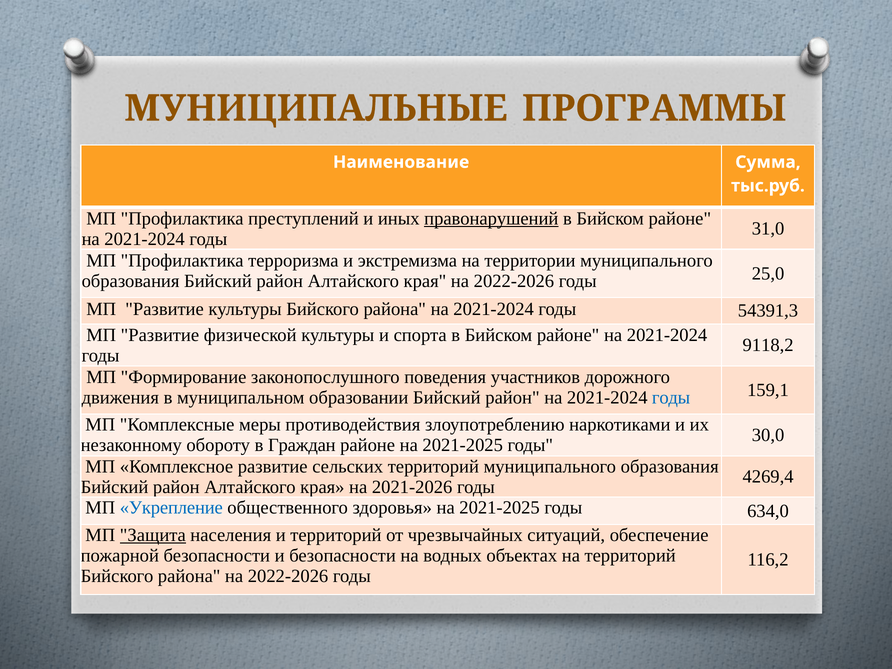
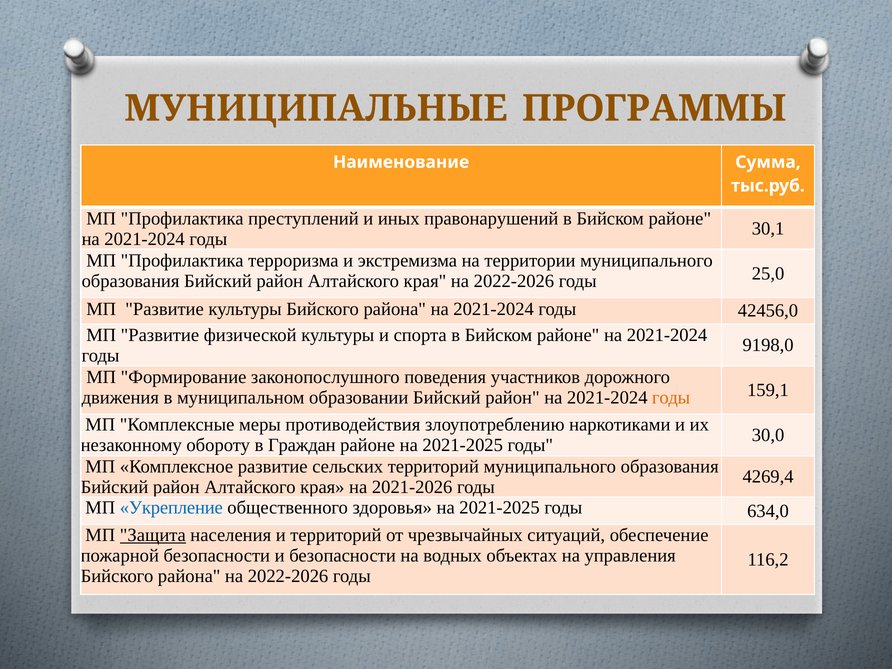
правонарушений underline: present -> none (491, 219)
31,0: 31,0 -> 30,1 (768, 228)
54391,3: 54391,3 -> 42456,0 (768, 311)
9118,2: 9118,2 -> 9198,0 (768, 345)
годы colour: blue -> orange (671, 398)
на территорий: территорий -> управления (630, 556)
